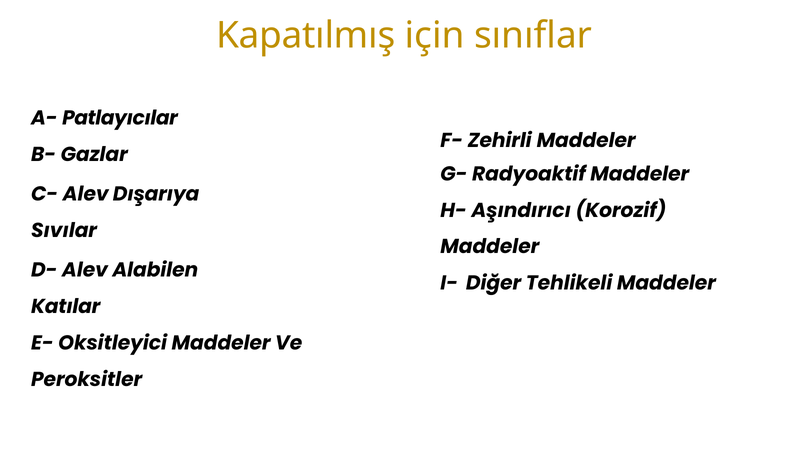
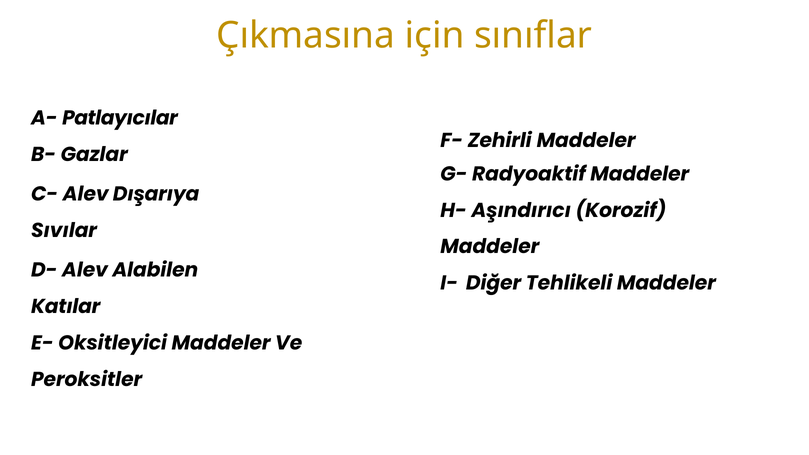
Kapatılmış: Kapatılmış -> Çıkmasına (306, 36)
